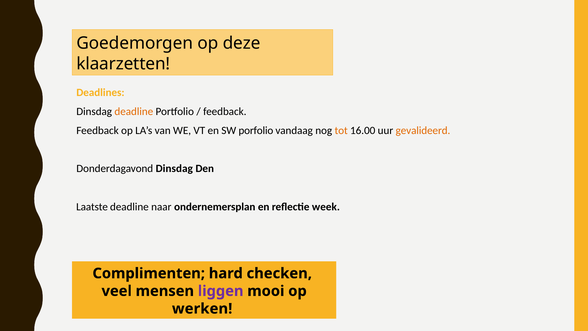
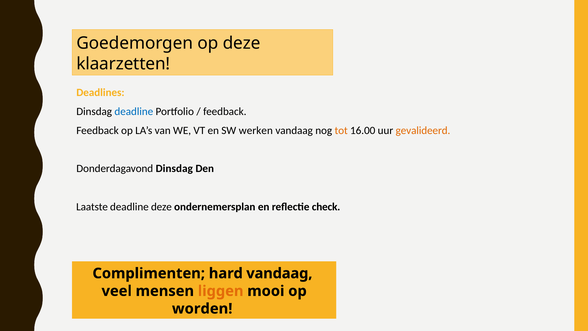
deadline colour: orange -> blue (134, 111)
porfolio: porfolio -> werken (256, 130)
deadline naar: naar -> deze (161, 207)
week: week -> check (326, 207)
hard checken: checken -> vandaag (279, 273)
liggen colour: purple -> orange (221, 291)
werken: werken -> worden (202, 308)
